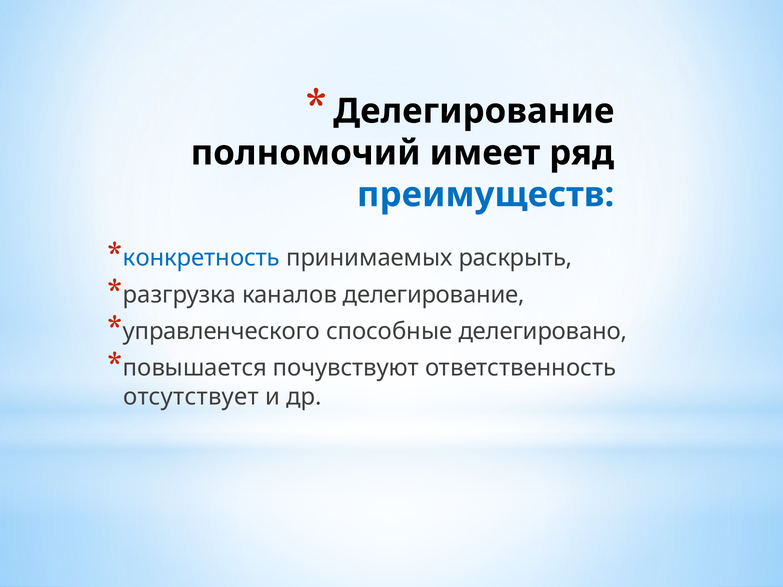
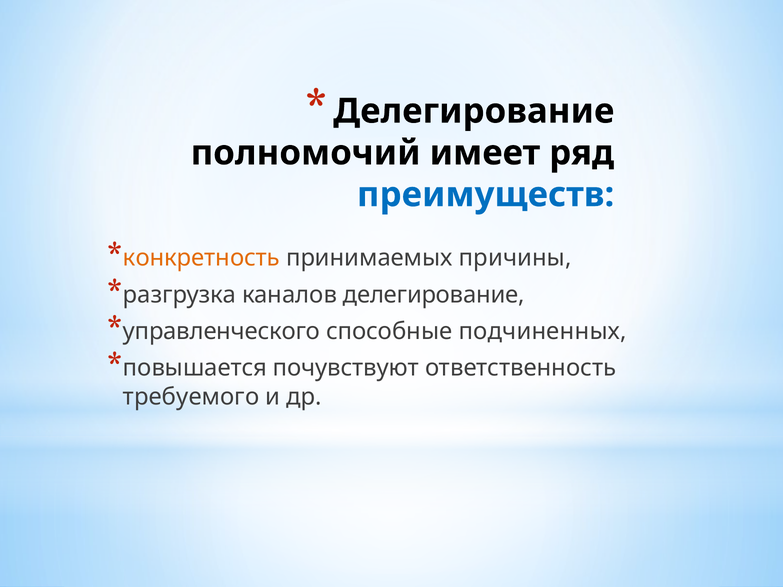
конкретность colour: blue -> orange (201, 258)
раскрыть: раскрыть -> причины (515, 258)
делегировано: делегировано -> подчиненных (543, 331)
отсутствует: отсутствует -> требуемого (191, 397)
